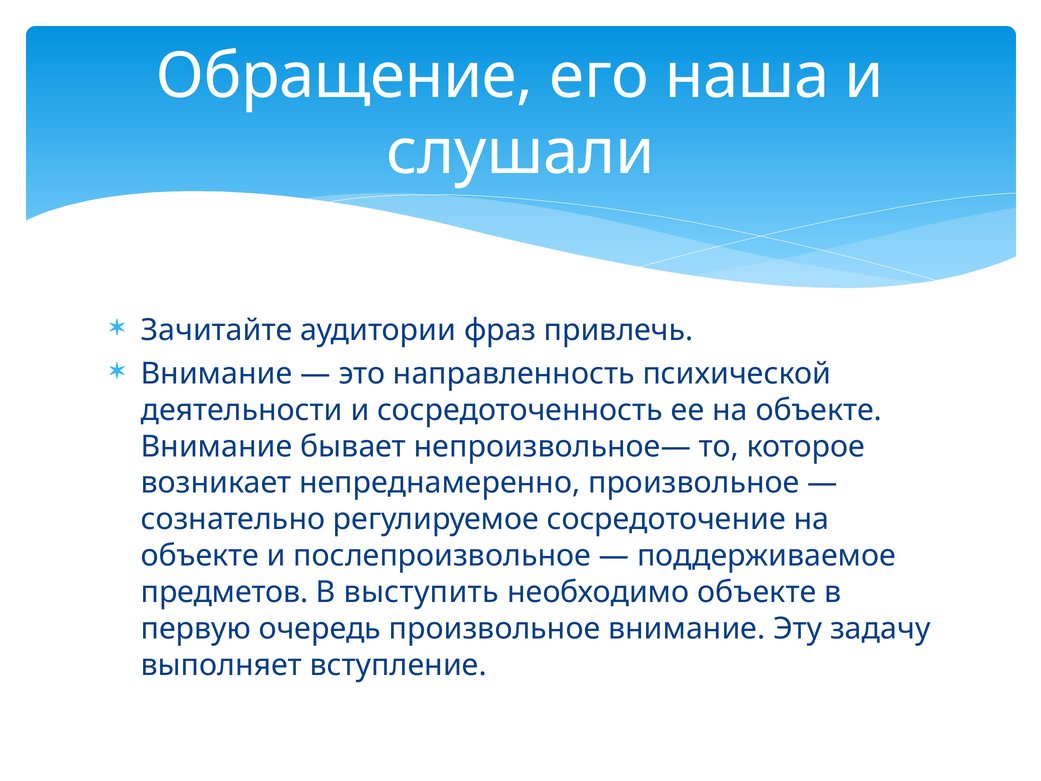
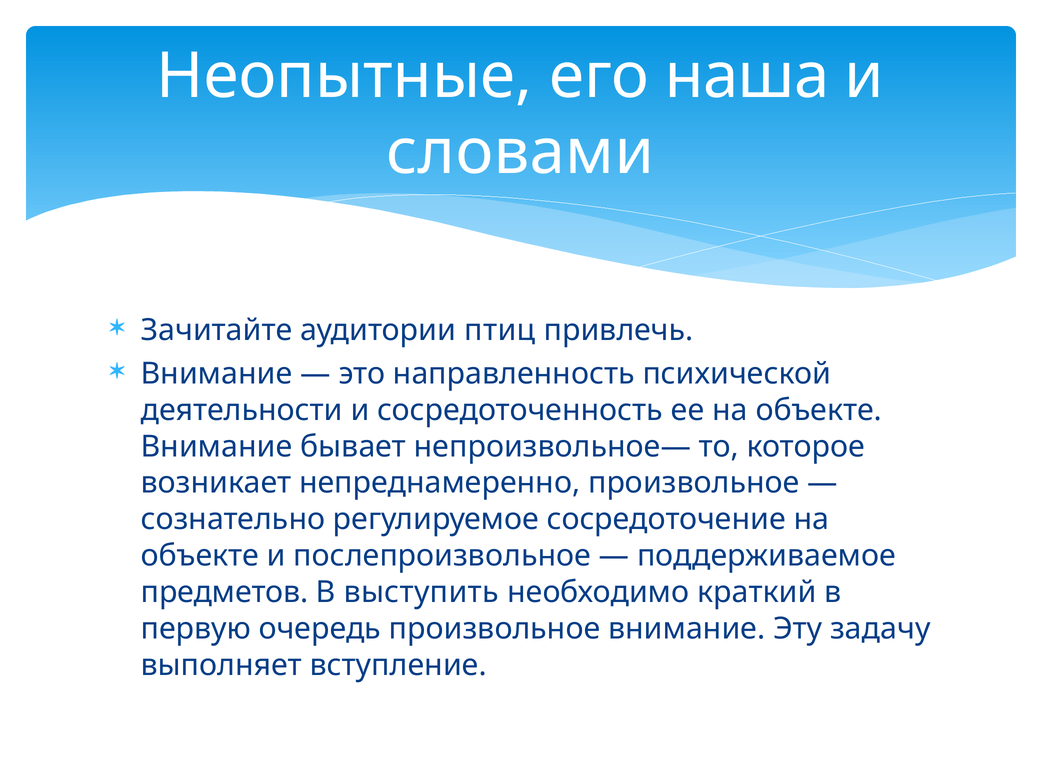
Обращение: Обращение -> Неопытные (344, 76)
слушали: слушали -> словами (520, 152)
фраз: фраз -> птиц (500, 330)
необходимо объекте: объекте -> краткий (757, 592)
